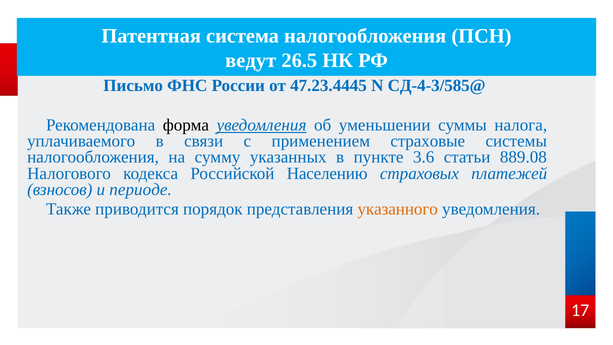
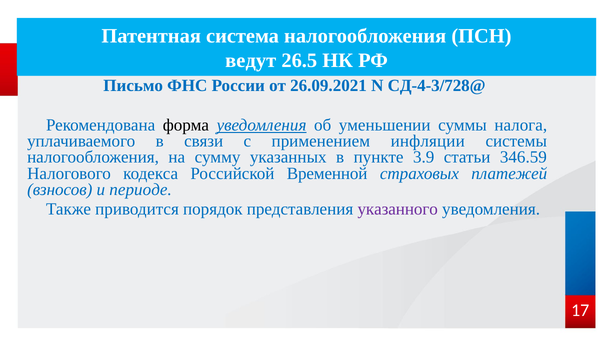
47.23.4445: 47.23.4445 -> 26.09.2021 (328, 86)
СД-4-3/585@: СД-4-3/585@ -> СД-4-3/728@ (437, 86)
страховые: страховые -> инфляции (428, 141)
3.6: 3.6 -> 3.9 (424, 157)
889.08: 889.08 -> 346.59 (523, 157)
Населению: Населению -> Временной (327, 173)
указанного colour: orange -> purple (398, 209)
